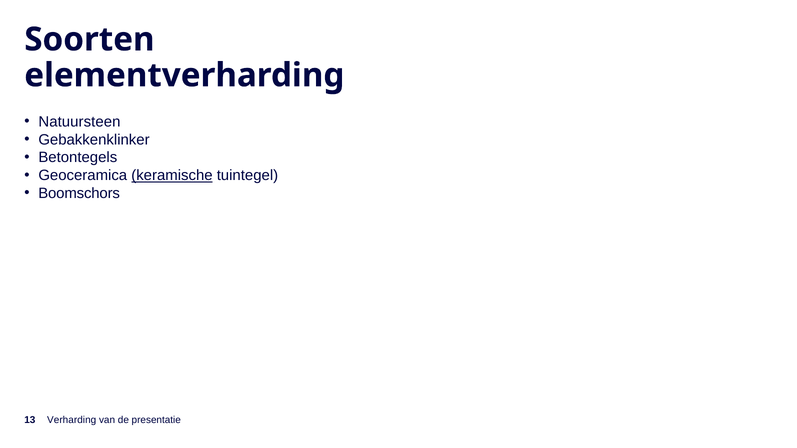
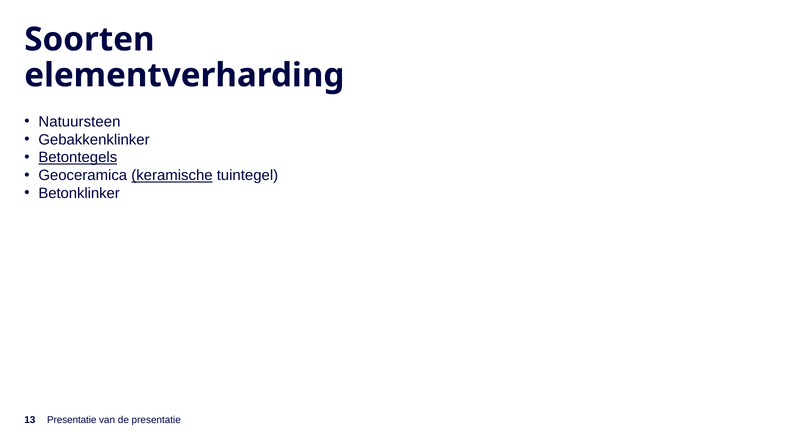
Betontegels underline: none -> present (78, 158)
Boomschors: Boomschors -> Betonklinker (79, 194)
Verharding: Verharding -> Presentatie (72, 420)
